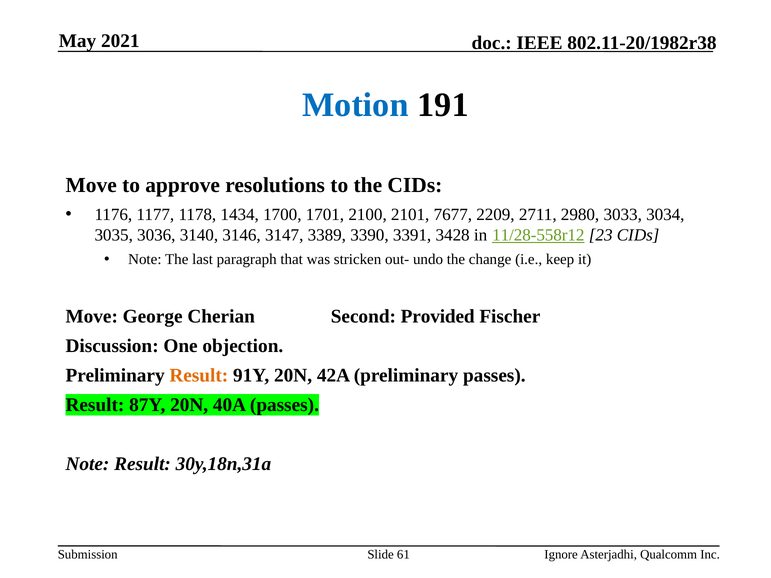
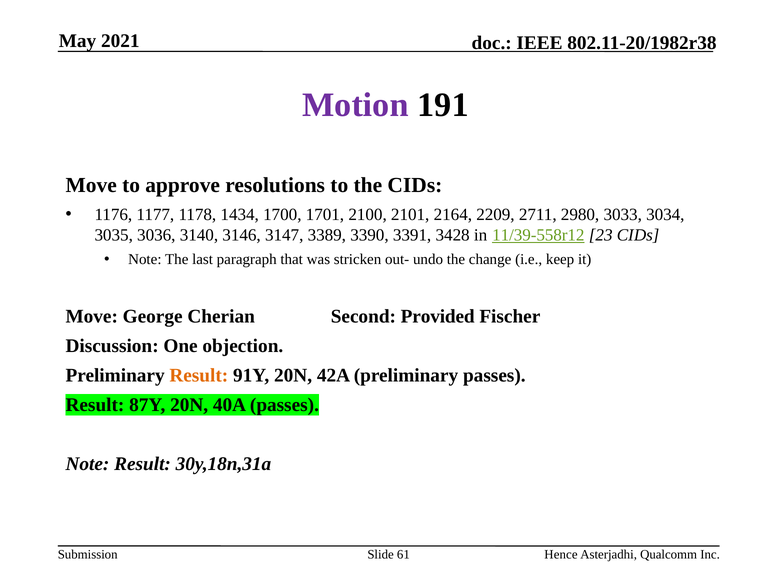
Motion colour: blue -> purple (355, 105)
7677: 7677 -> 2164 (453, 215)
11/28-558r12: 11/28-558r12 -> 11/39-558r12 (538, 235)
Ignore: Ignore -> Hence (561, 555)
